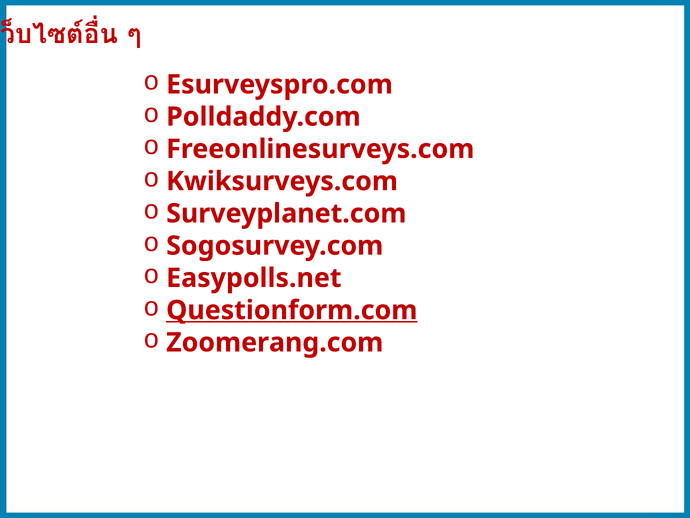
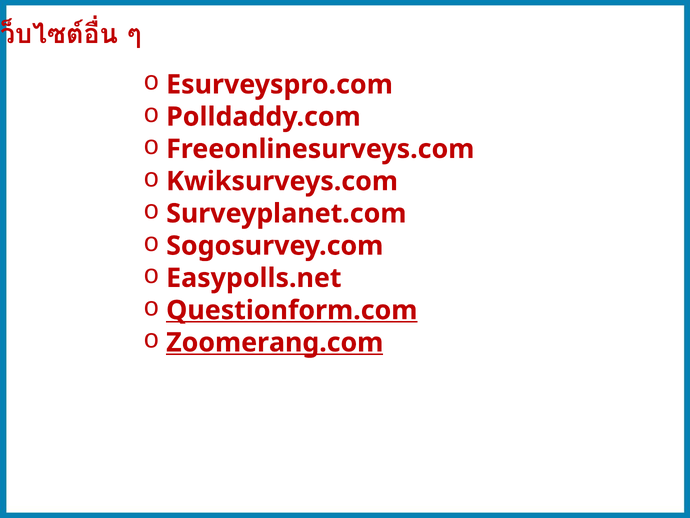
Zoomerang.com underline: none -> present (275, 342)
